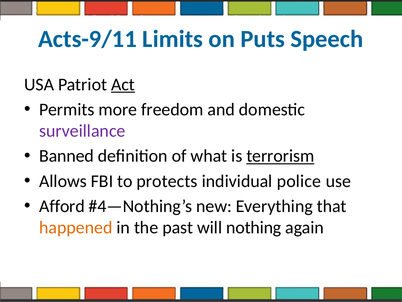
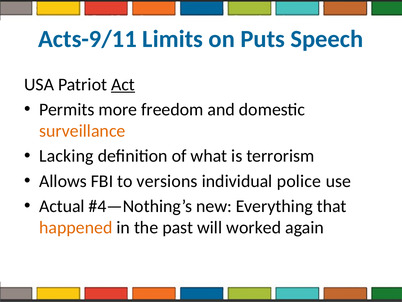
surveillance colour: purple -> orange (82, 131)
Banned: Banned -> Lacking (66, 156)
terrorism underline: present -> none (280, 156)
protects: protects -> versions (167, 181)
Afford: Afford -> Actual (62, 206)
nothing: nothing -> worked (254, 227)
